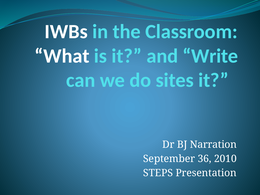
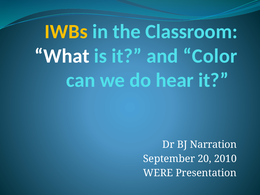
IWBs colour: white -> yellow (66, 32)
Write: Write -> Color (210, 56)
sites: sites -> hear (175, 80)
36: 36 -> 20 (205, 159)
STEPS: STEPS -> WERE (158, 173)
